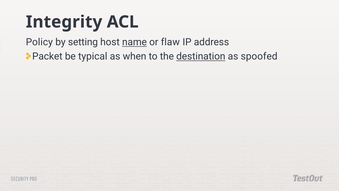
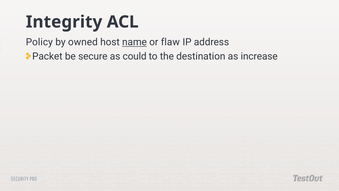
setting: setting -> owned (83, 42)
typical: typical -> secure (93, 56)
when: when -> could (135, 56)
destination underline: present -> none (201, 56)
spoofed: spoofed -> increase (259, 56)
